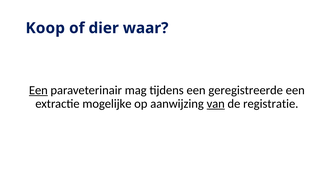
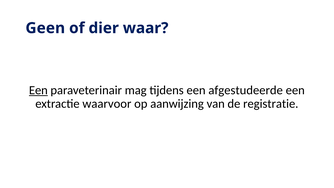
Koop: Koop -> Geen (45, 28)
geregistreerde: geregistreerde -> afgestudeerde (246, 90)
mogelijke: mogelijke -> waarvoor (107, 104)
van underline: present -> none (216, 104)
